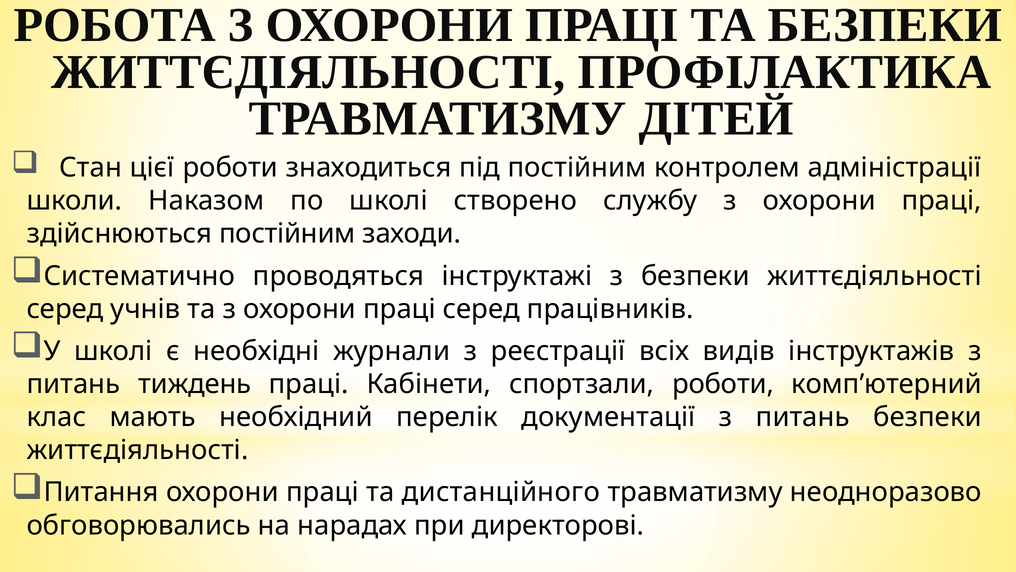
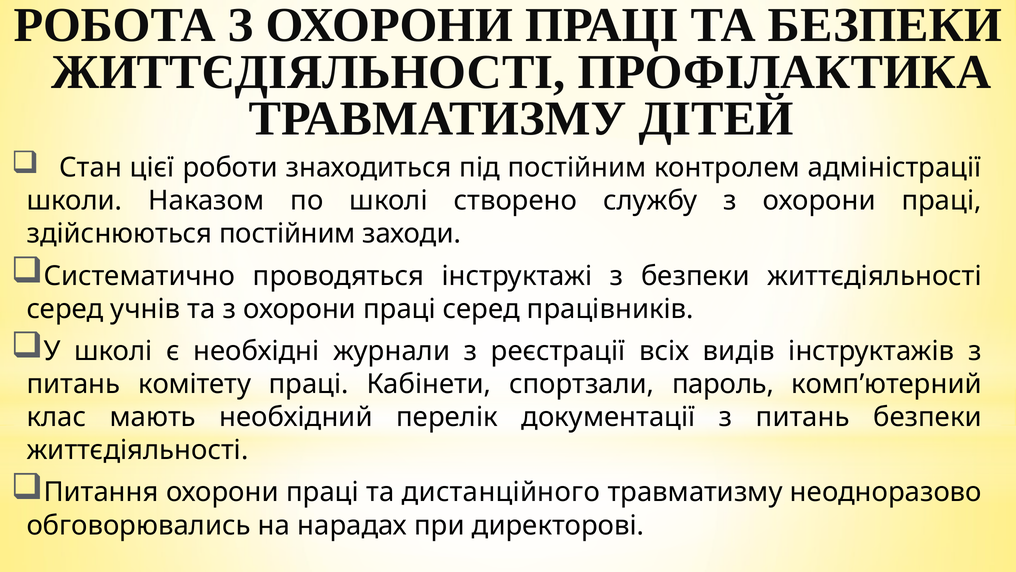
тиждень: тиждень -> комітету (195, 384)
спортзали роботи: роботи -> пароль (723, 384)
